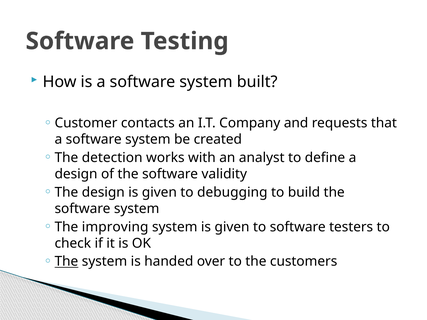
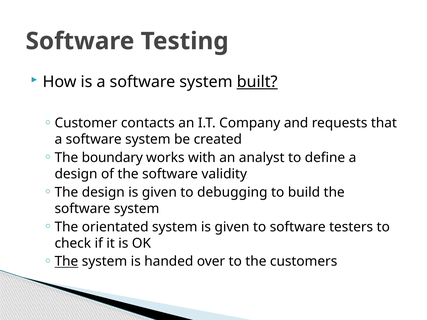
built underline: none -> present (257, 82)
detection: detection -> boundary (112, 158)
improving: improving -> orientated (115, 227)
